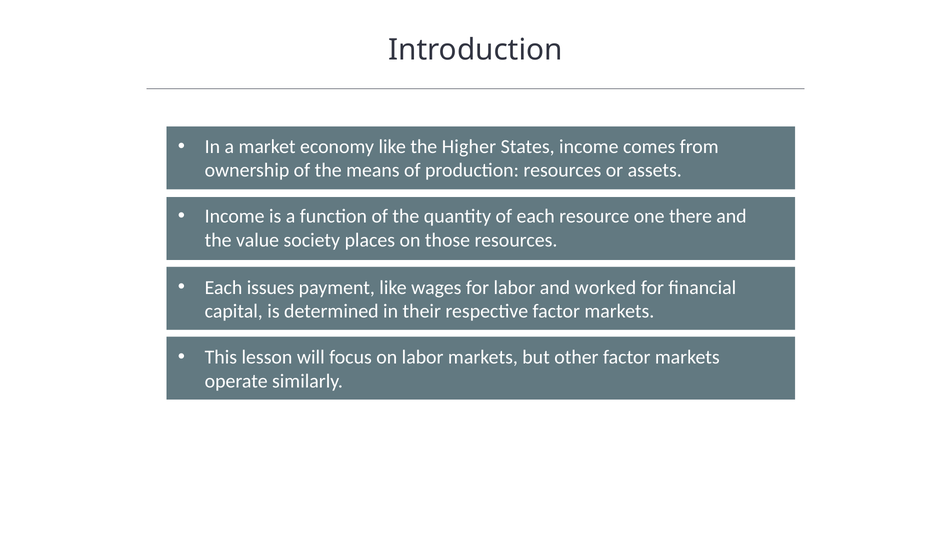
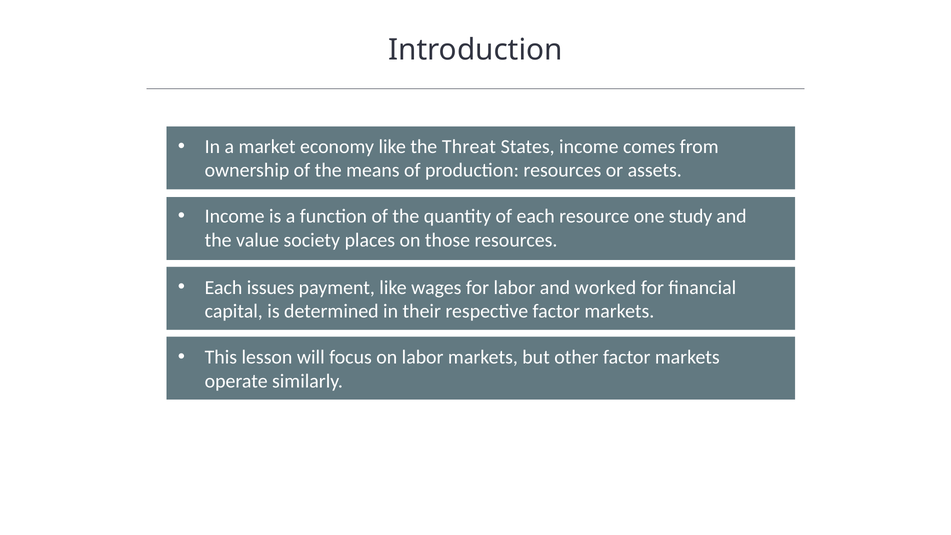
Higher: Higher -> Threat (469, 147)
there: there -> study (691, 216)
